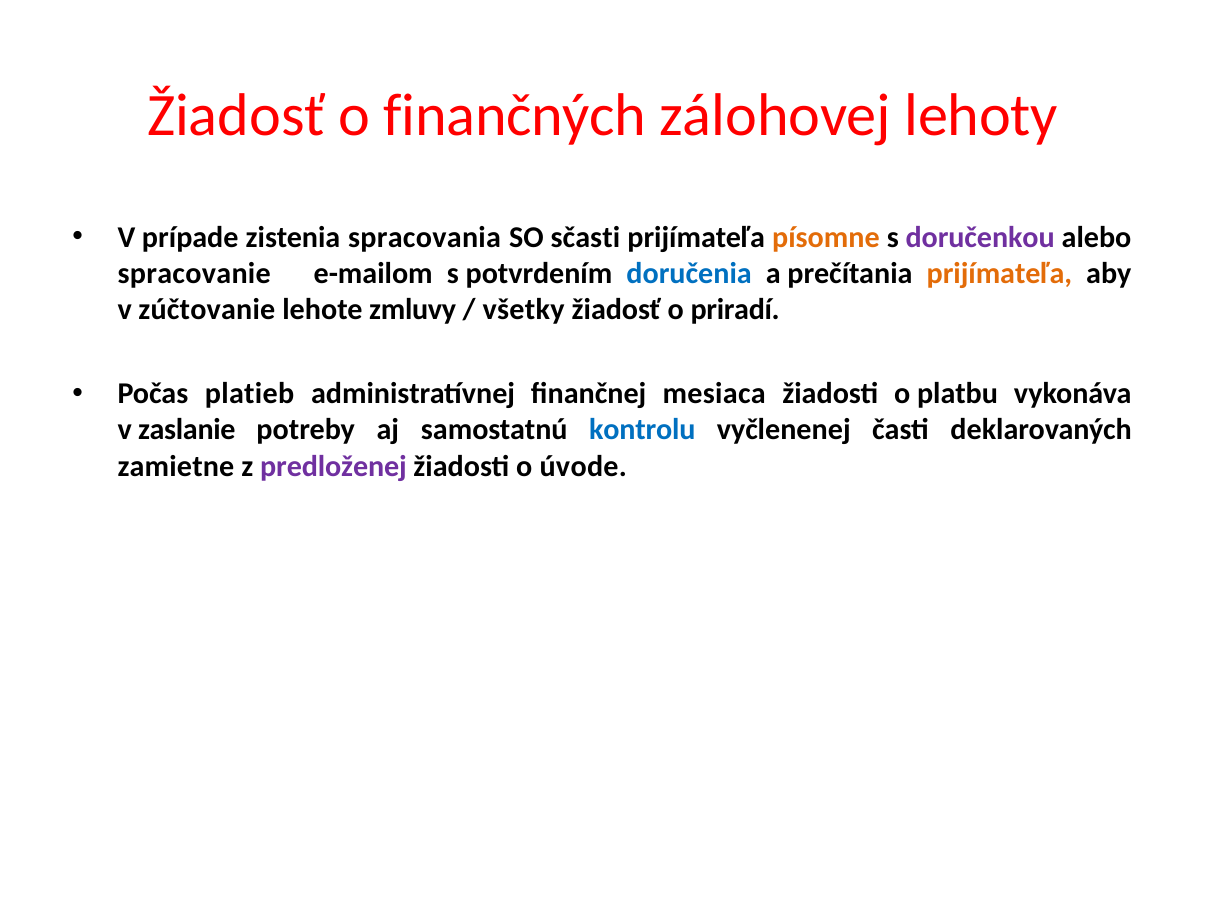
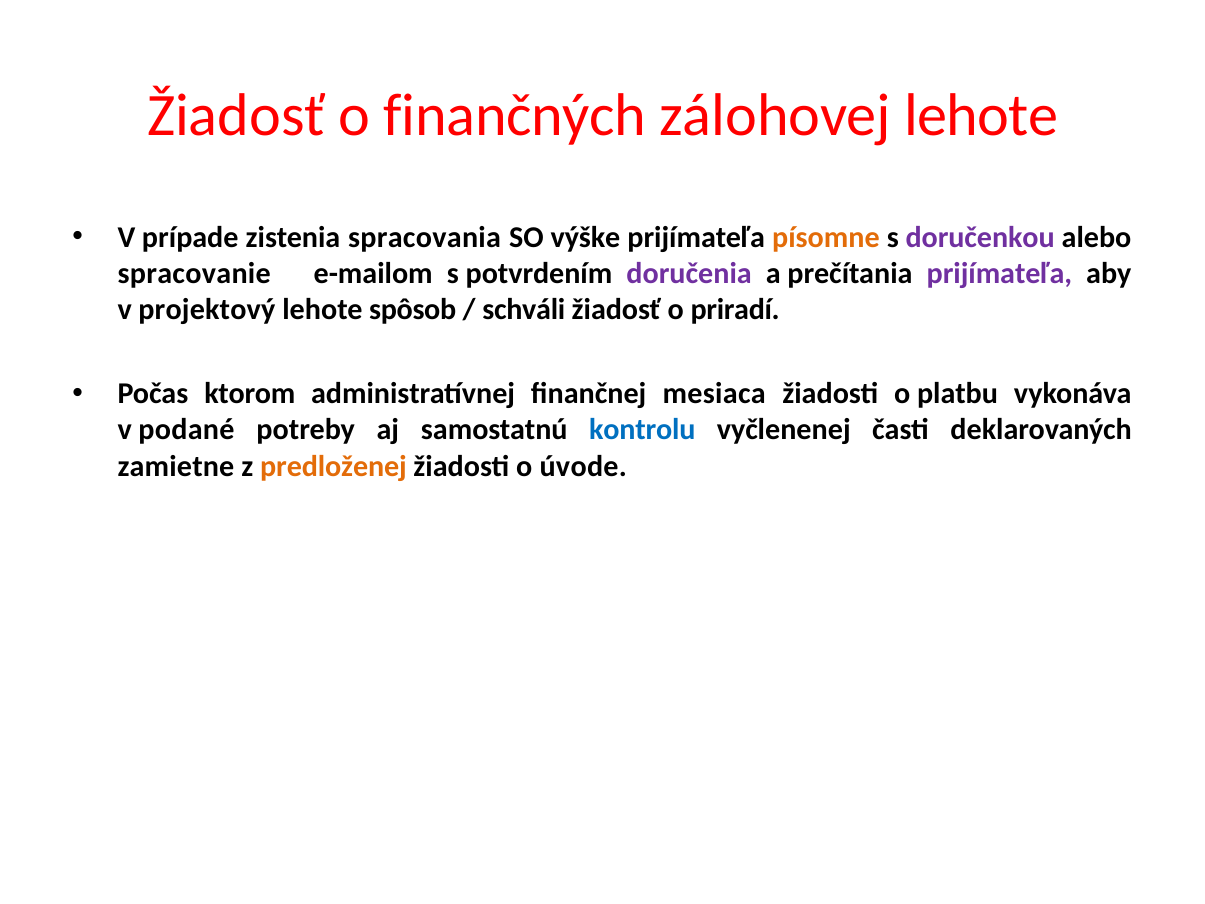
zálohovej lehoty: lehoty -> lehote (981, 116)
sčasti: sčasti -> výške (585, 237)
doručenia colour: blue -> purple (689, 273)
prijímateľa colour: orange -> purple (999, 273)
zúčtovanie: zúčtovanie -> projektový (207, 309)
zmluvy: zmluvy -> spôsob (413, 309)
všetky: všetky -> schváli (524, 309)
platieb: platieb -> ktorom (250, 394)
zaslanie: zaslanie -> podané (187, 430)
predloženej colour: purple -> orange (333, 466)
